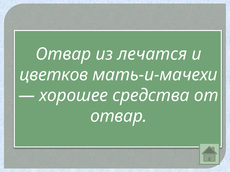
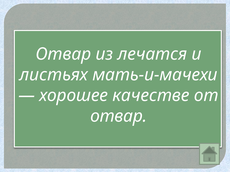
цветков: цветков -> листьях (54, 75)
средства: средства -> качестве (151, 96)
